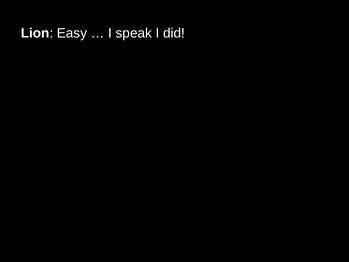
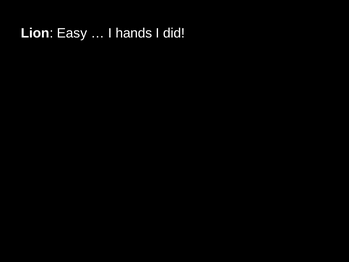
speak: speak -> hands (134, 33)
